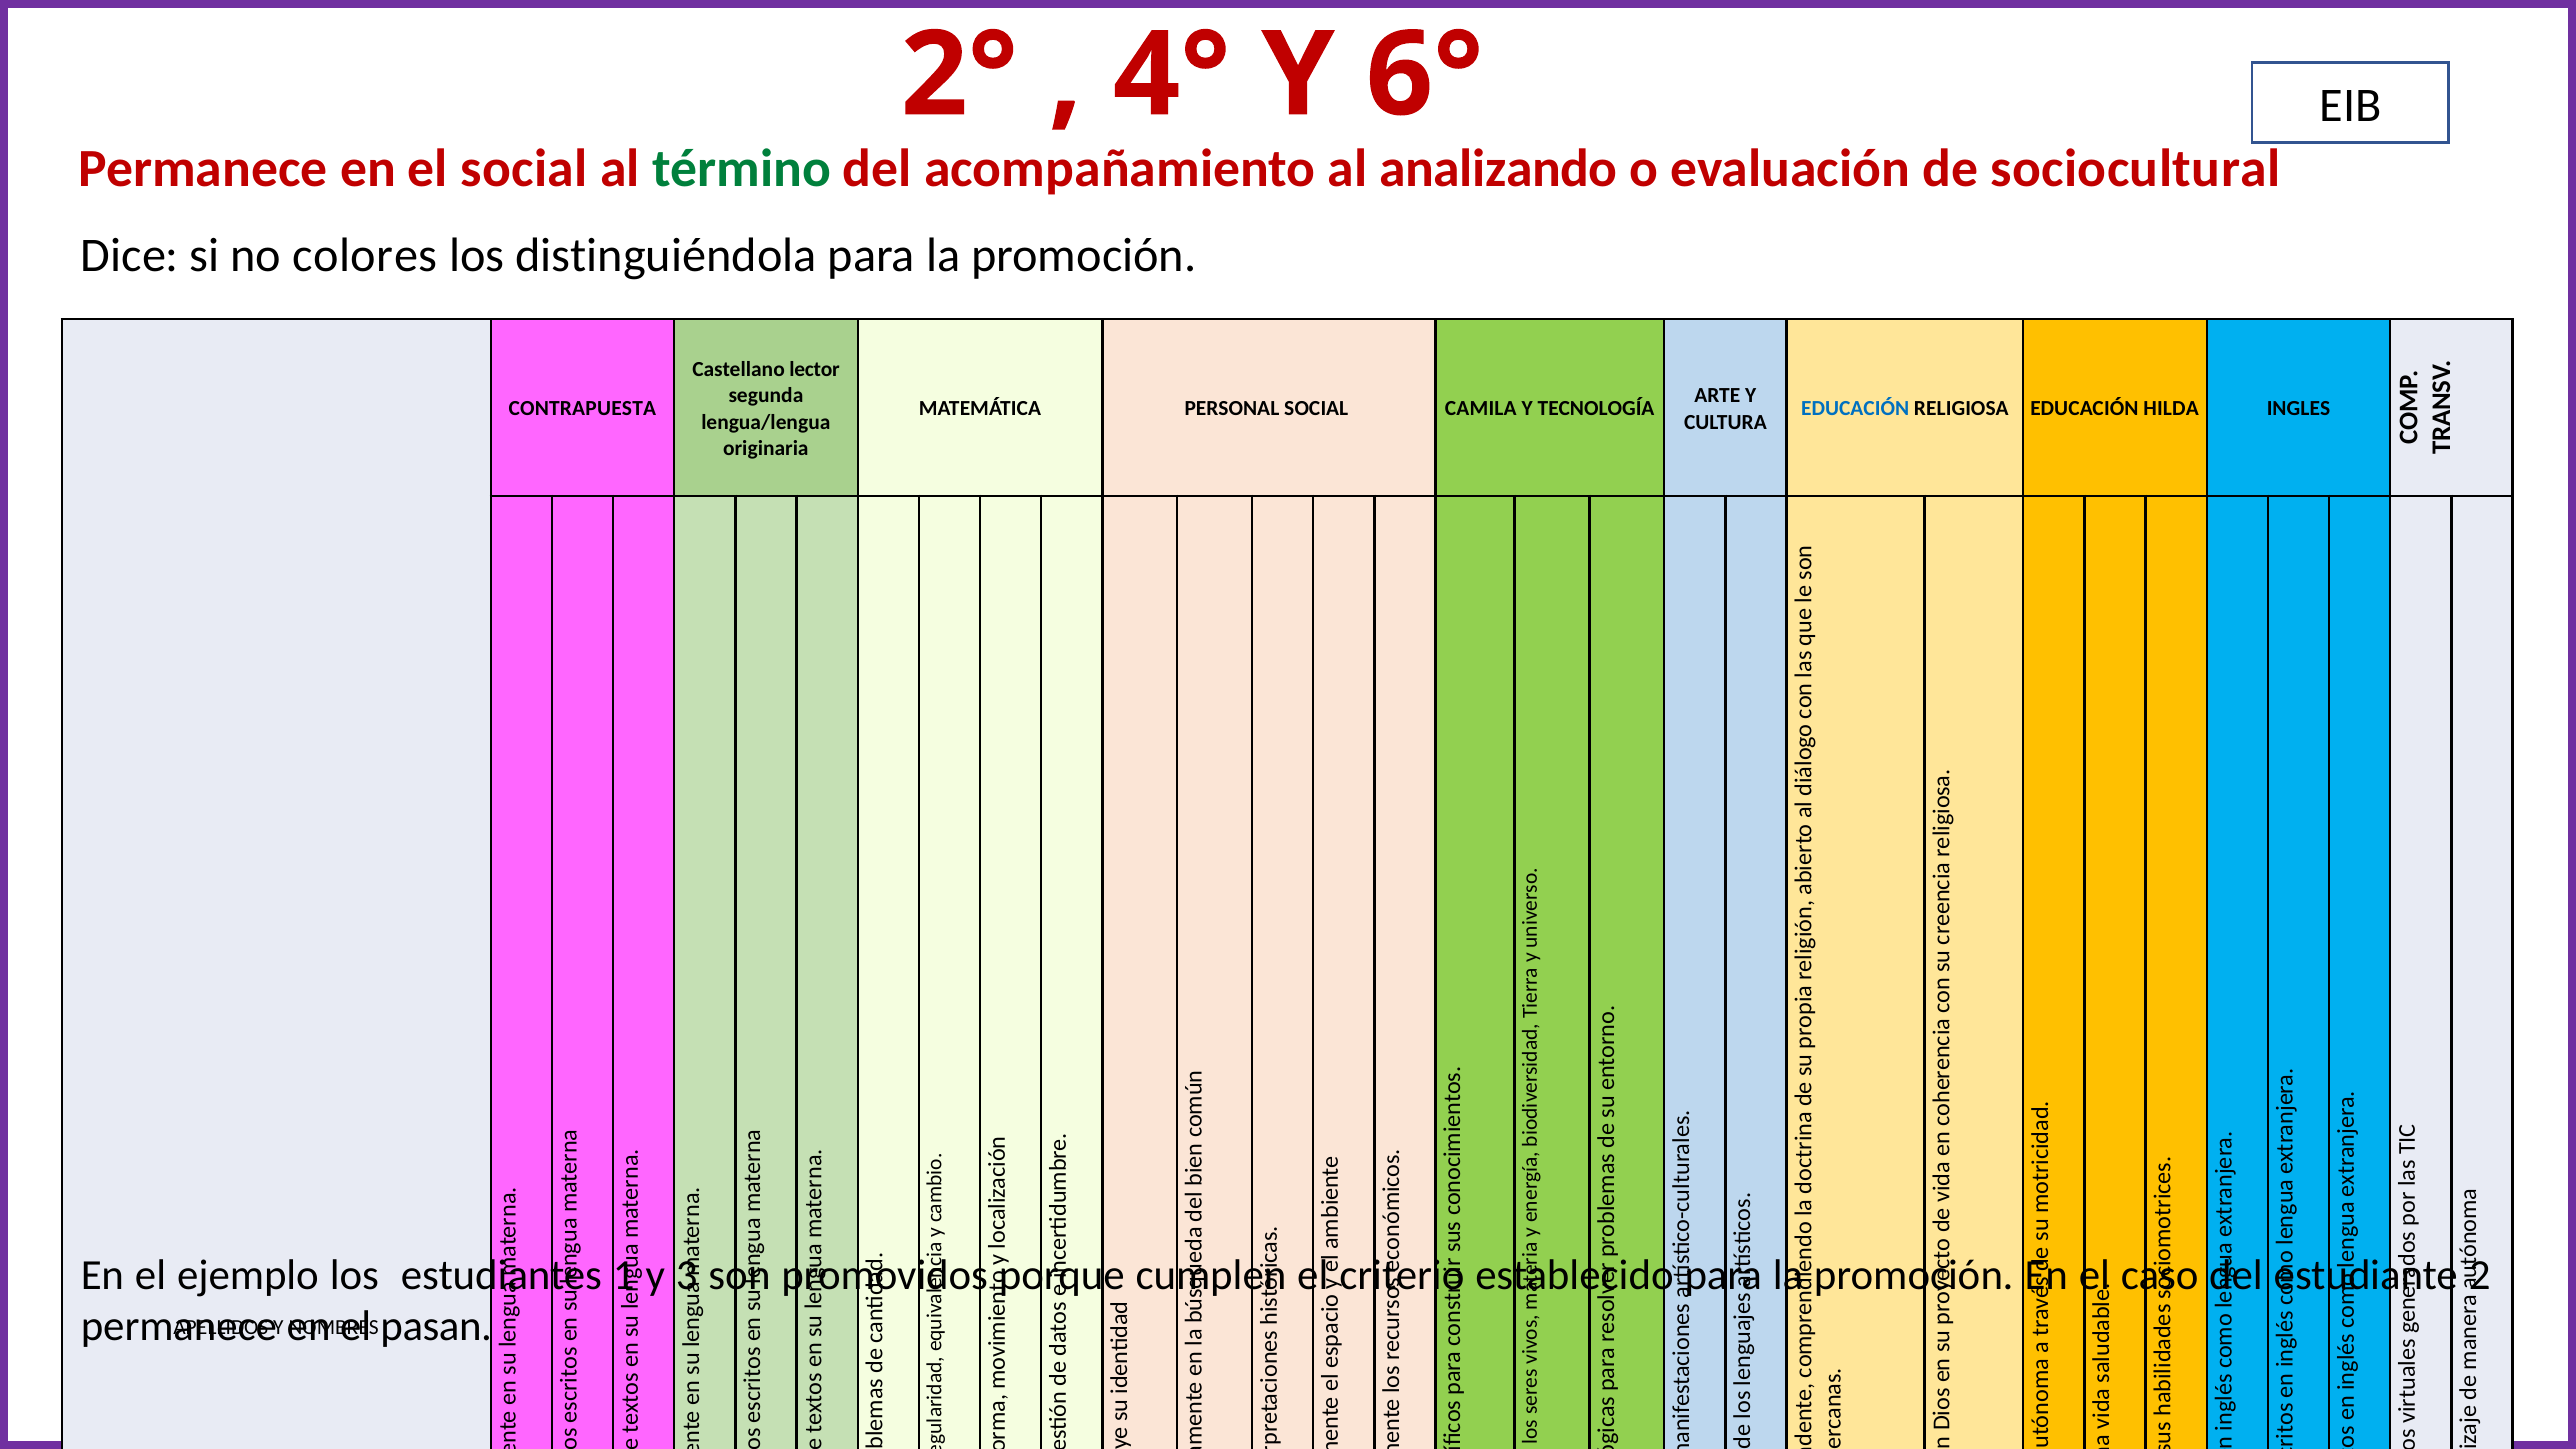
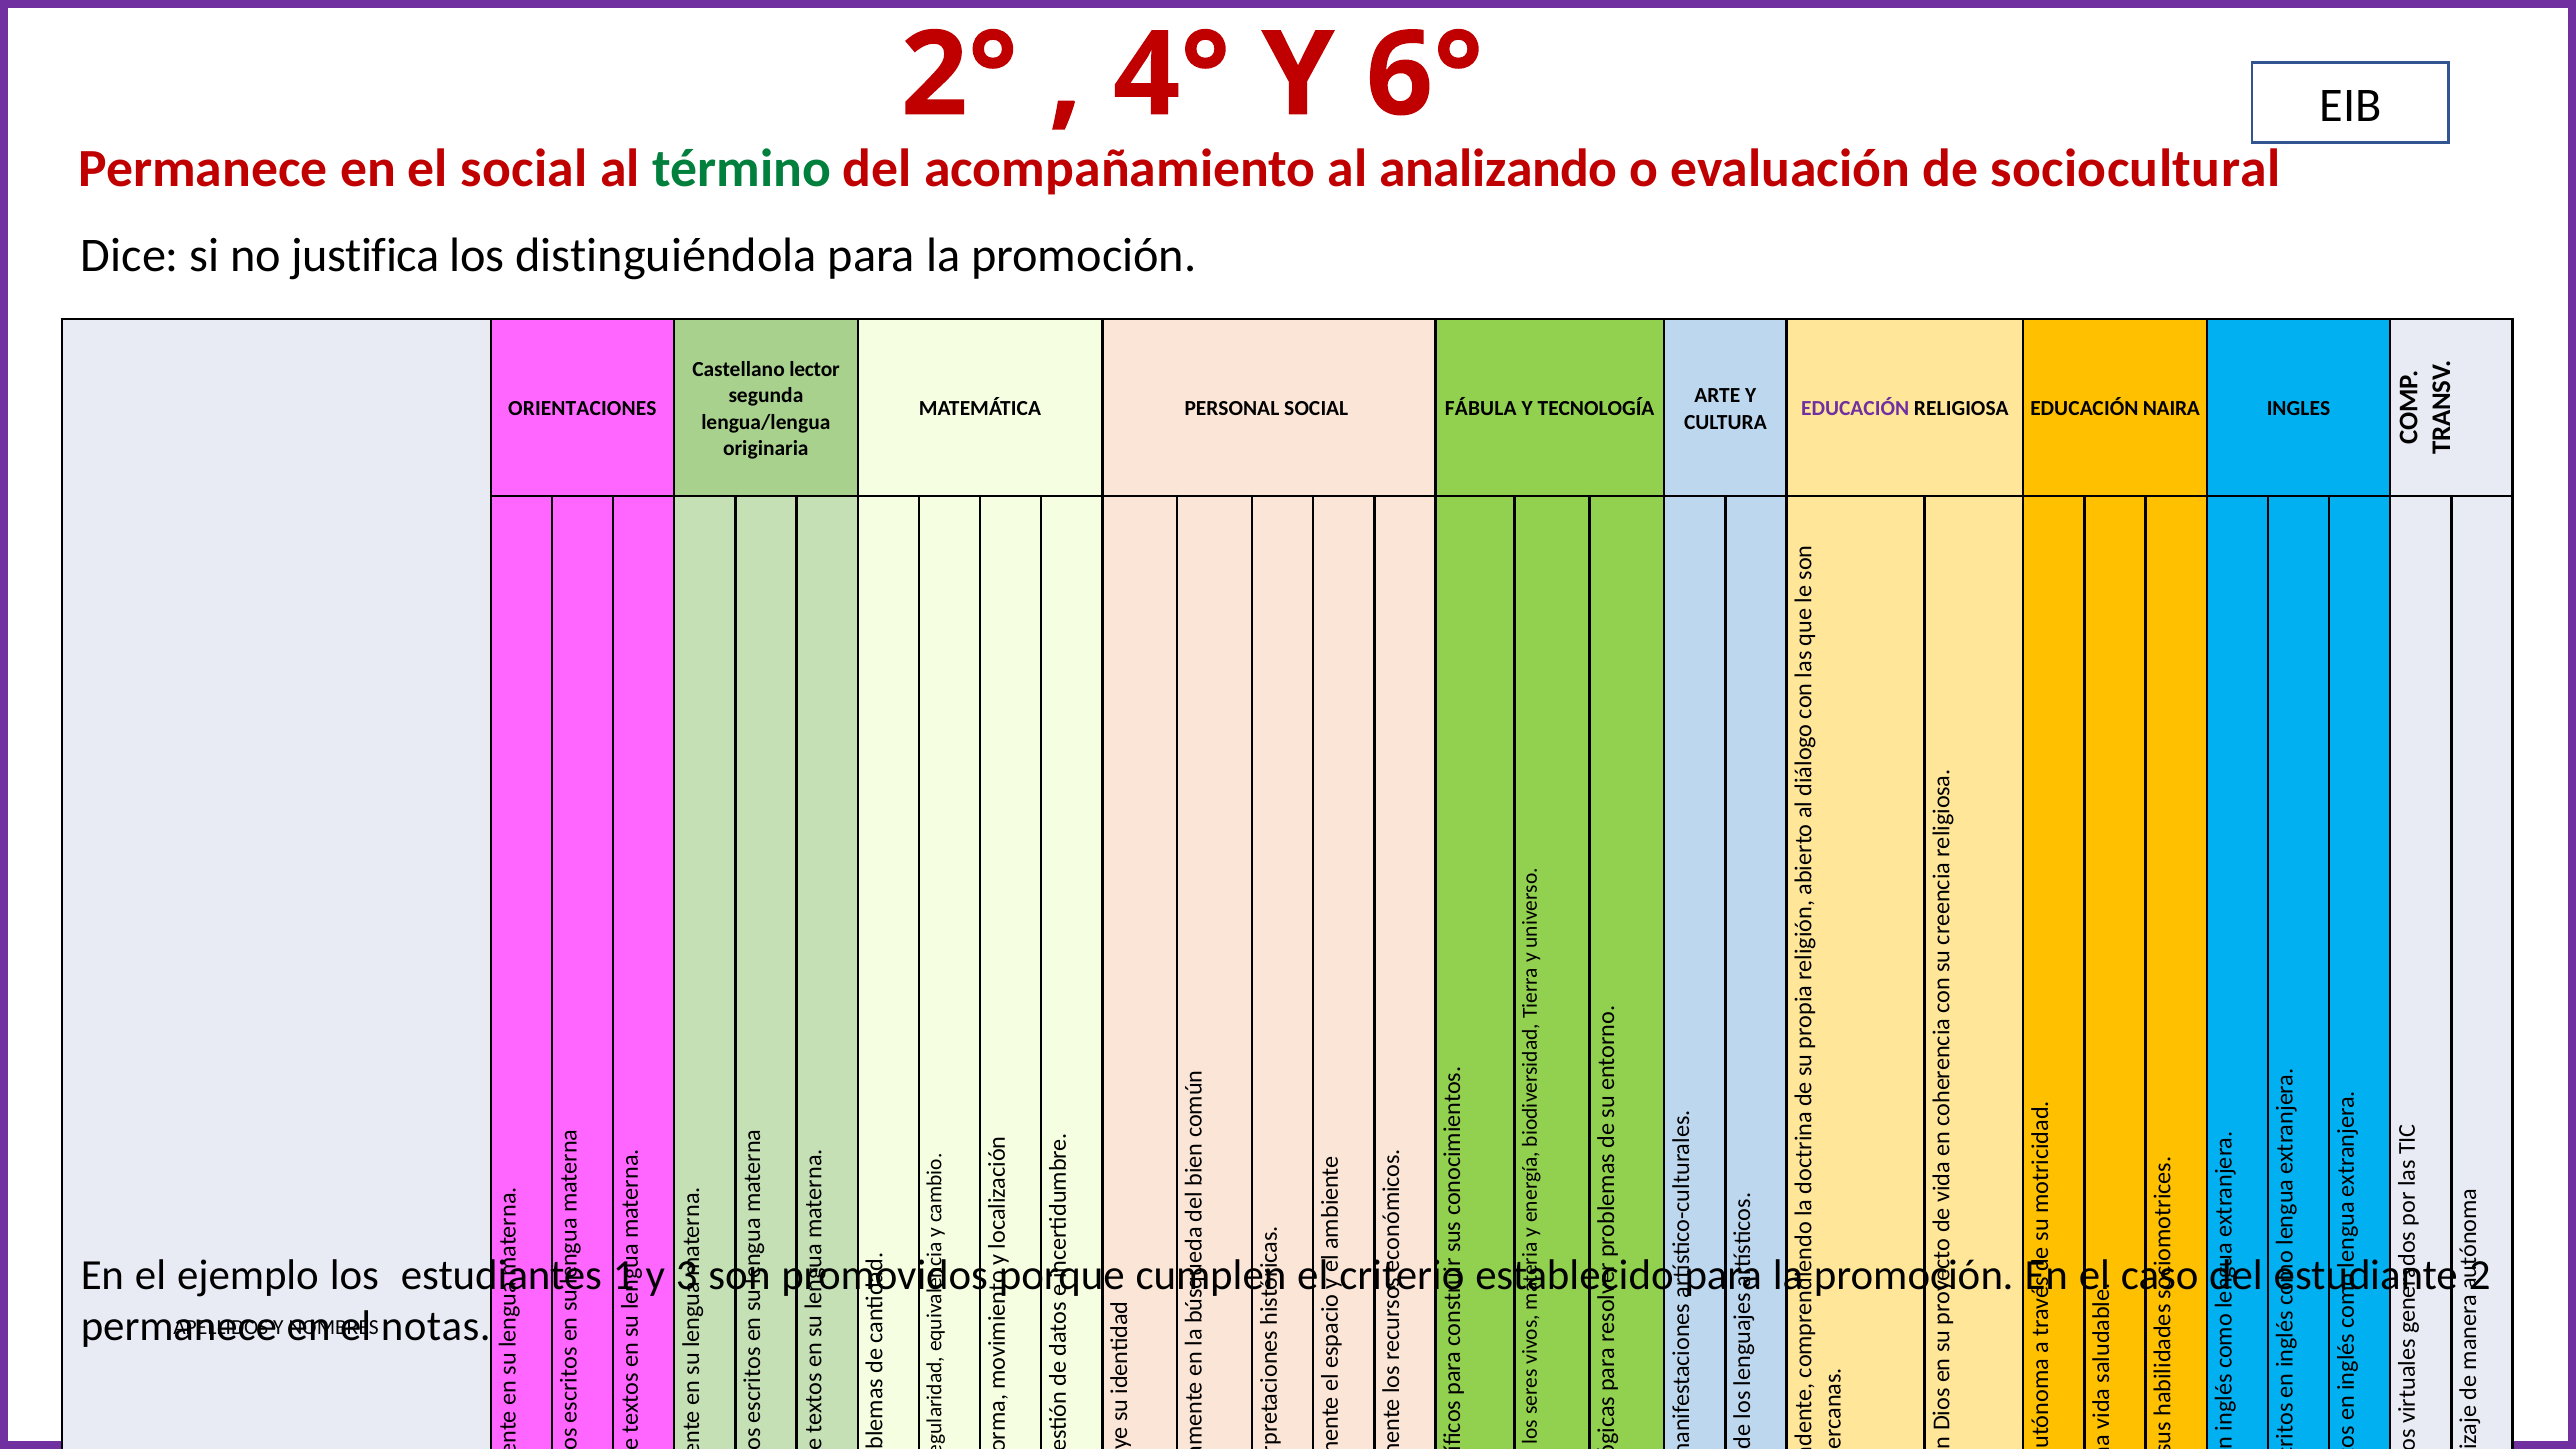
colores: colores -> justifica (365, 256)
CONTRAPUESTA: CONTRAPUESTA -> ORIENTACIONES (582, 409)
CAMILA: CAMILA -> FÁBULA (1481, 409)
EDUCACIÓN colour: blue -> purple (1855, 409)
HILDA: HILDA -> NAIRA (2171, 409)
pasan: pasan -> notas (436, 1327)
